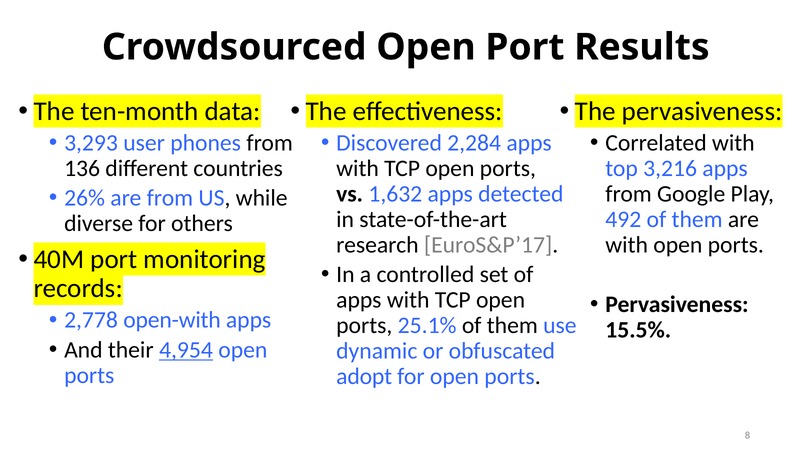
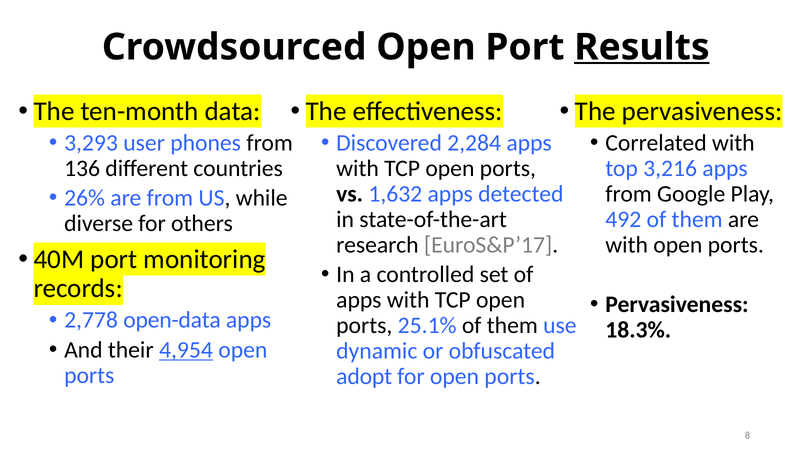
Results underline: none -> present (642, 47)
open-with: open-with -> open-data (172, 321)
15.5%: 15.5% -> 18.3% (638, 330)
